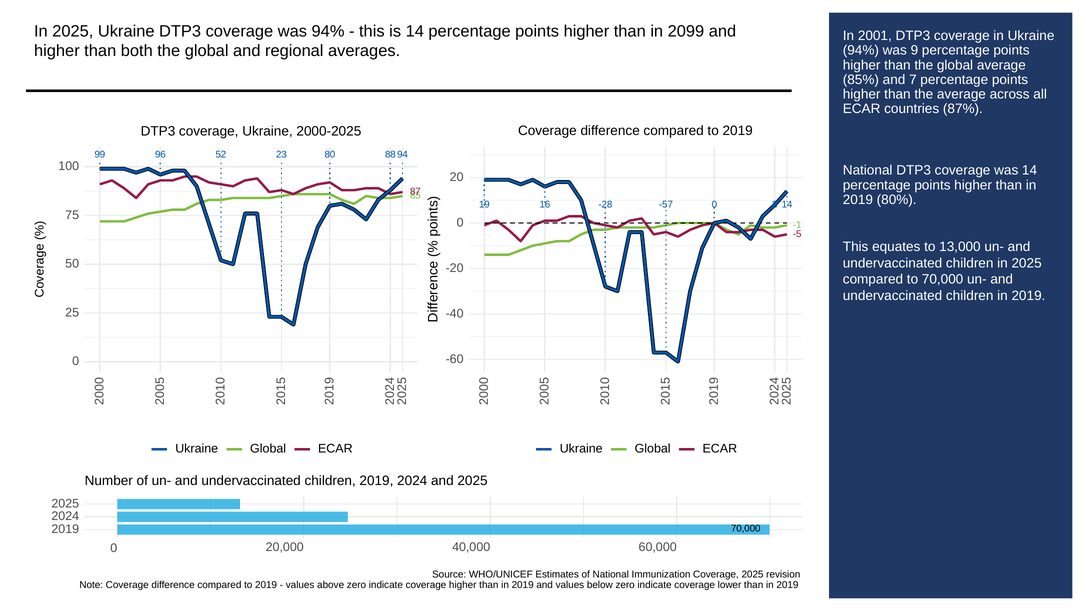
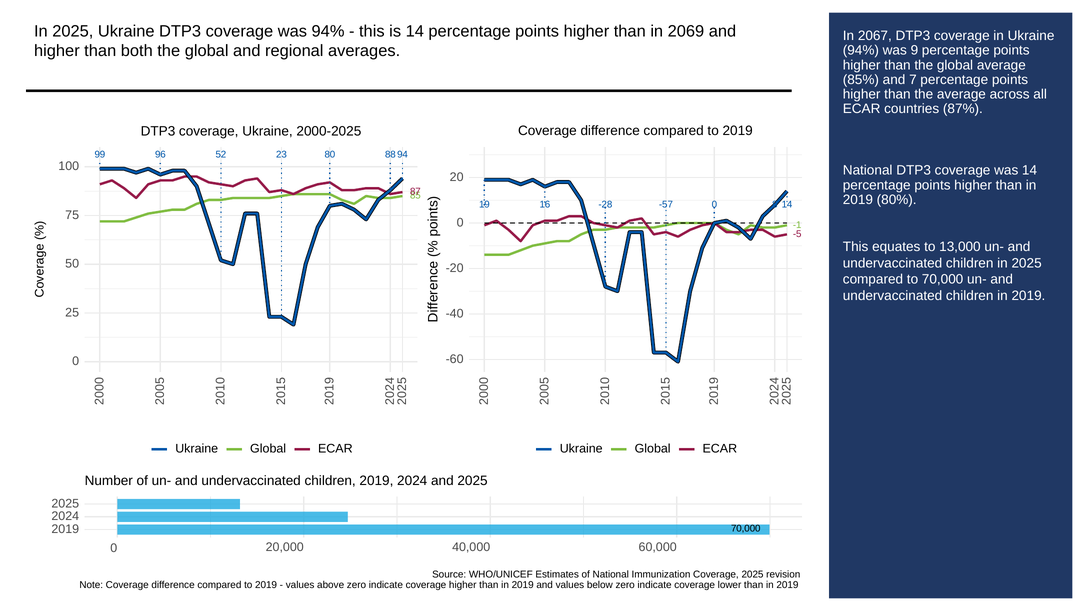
2099: 2099 -> 2069 (686, 31)
2001: 2001 -> 2067 (875, 36)
